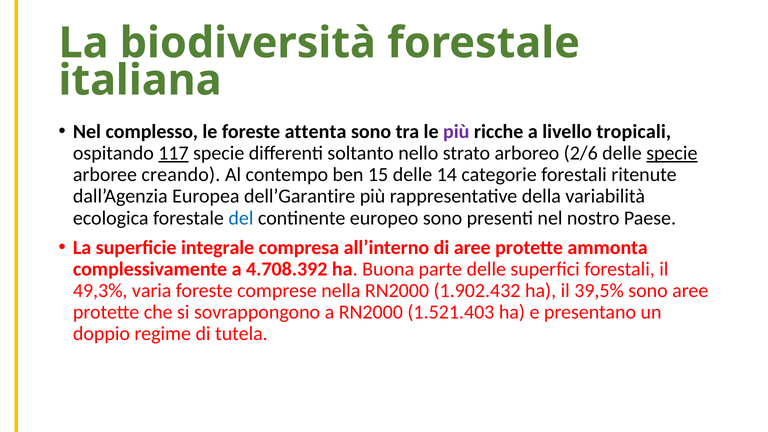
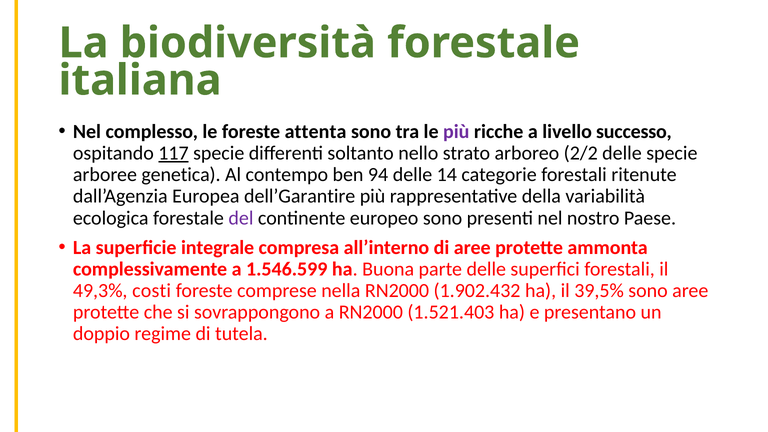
tropicali: tropicali -> successo (634, 132)
2/6: 2/6 -> 2/2 (581, 153)
specie underline: present -> none (672, 153)
creando: creando -> genetica (181, 175)
15: 15 -> 94 (378, 175)
del colour: blue -> purple (241, 218)
4.708.392: 4.708.392 -> 1.546.599 (287, 269)
varia: varia -> costi (152, 291)
